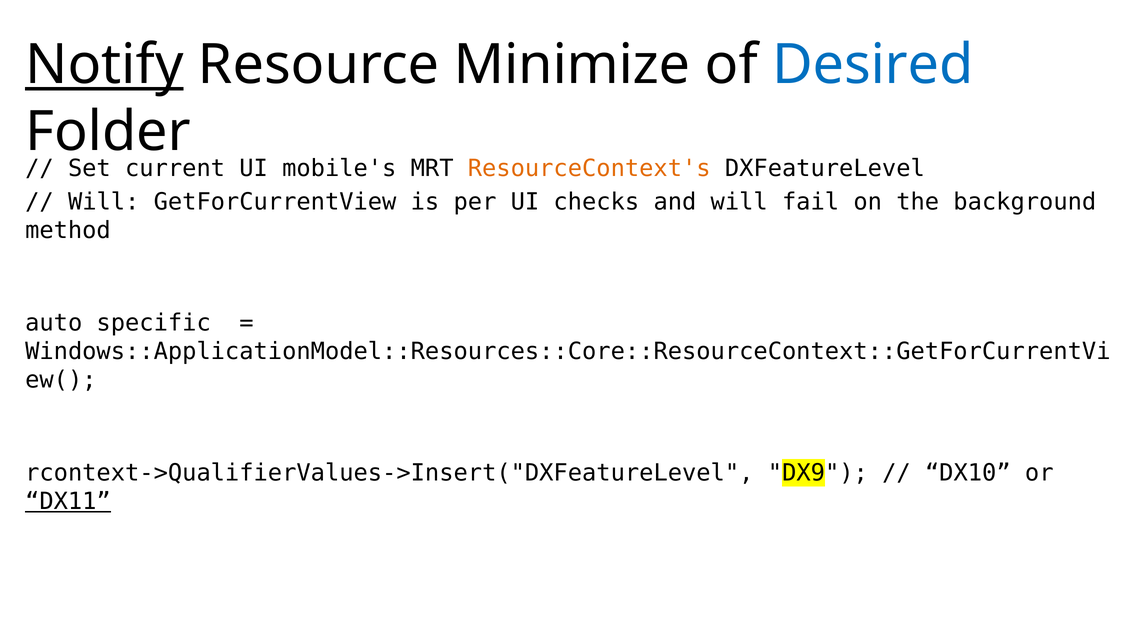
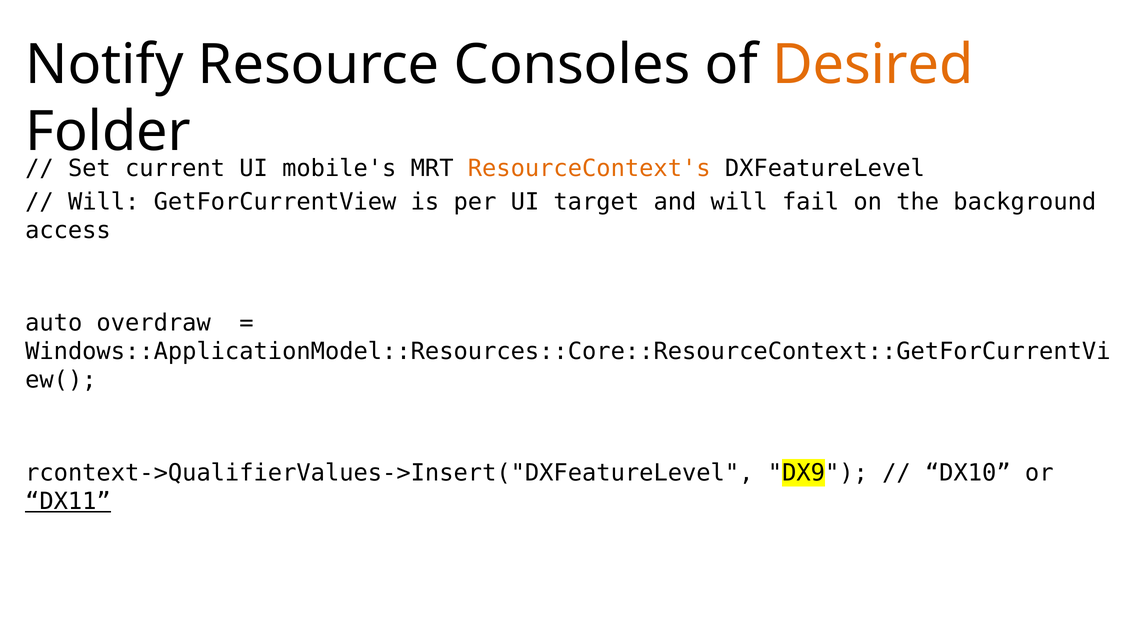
Notify underline: present -> none (104, 65)
Minimize: Minimize -> Consoles (572, 65)
Desired colour: blue -> orange (873, 65)
checks: checks -> target (596, 202)
method: method -> access (68, 230)
specific: specific -> overdraw (154, 323)
